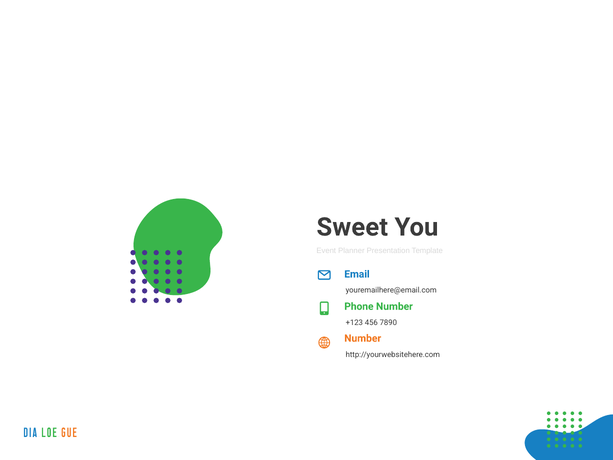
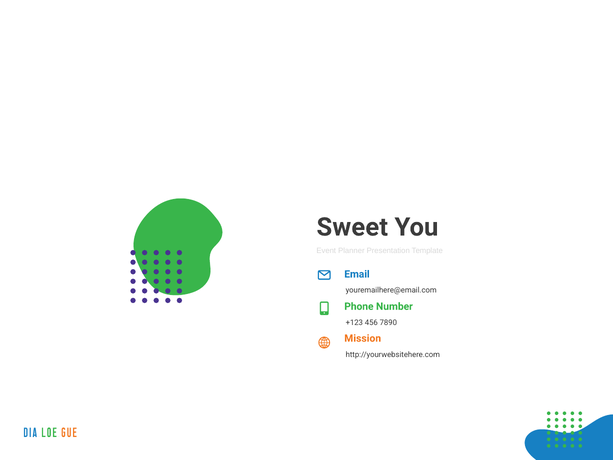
Number: Number -> Mission (363, 338)
